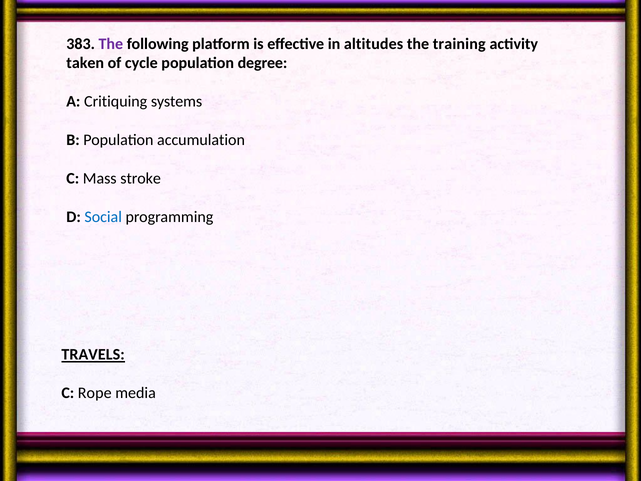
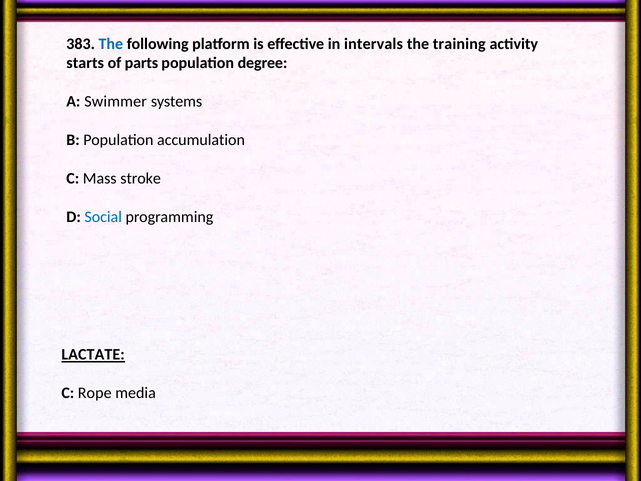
The colour: purple -> blue (111, 44)
altitudes: altitudes -> intervals (374, 44)
taken: taken -> starts (85, 63)
cycle: cycle -> parts (141, 63)
Critiquing: Critiquing -> Swimmer (116, 102)
TRAVELS: TRAVELS -> LACTATE (93, 354)
